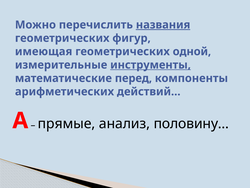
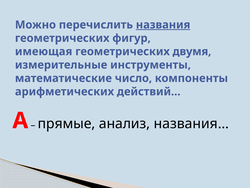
одной: одной -> двумя (192, 51)
инструменты underline: present -> none (151, 65)
перед: перед -> число (133, 78)
половину…: половину… -> названия… (191, 123)
